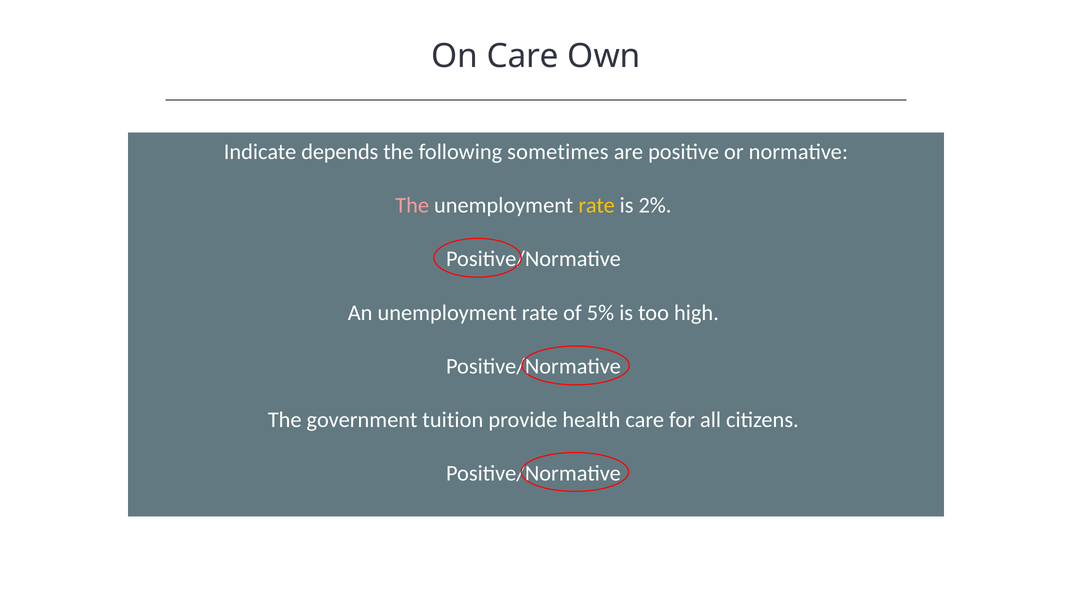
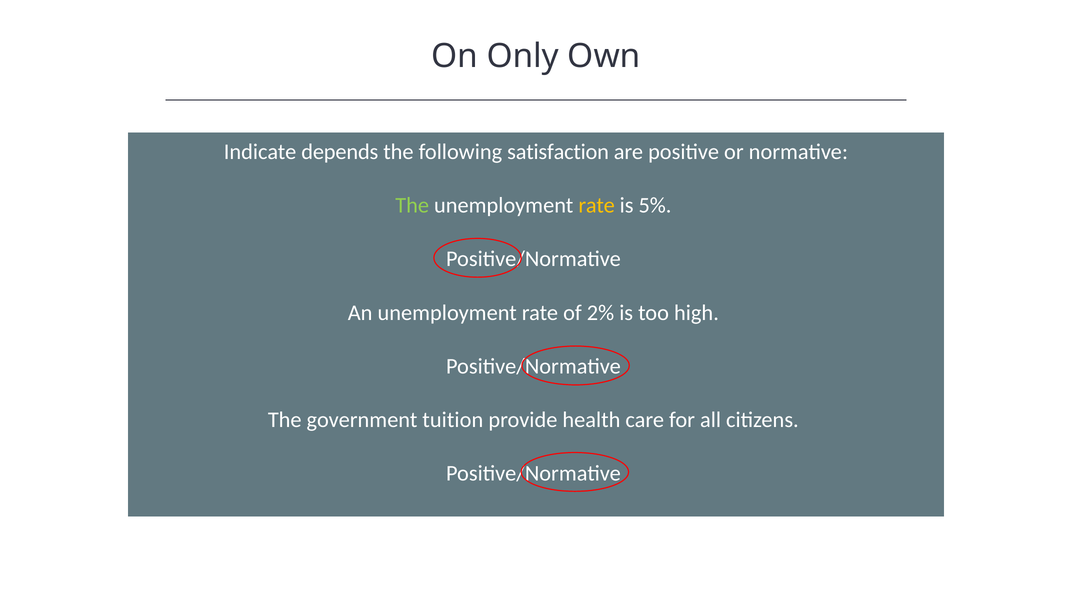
On Care: Care -> Only (523, 56)
sometimes: sometimes -> satisfaction (558, 152)
The colour: pink -> light green (412, 205)
2%: 2% -> 5% (655, 205)
5%: 5% -> 2% (600, 313)
